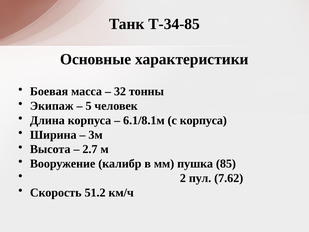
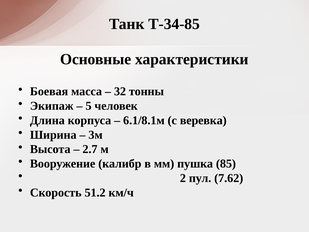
с корпуса: корпуса -> веревка (203, 120)
